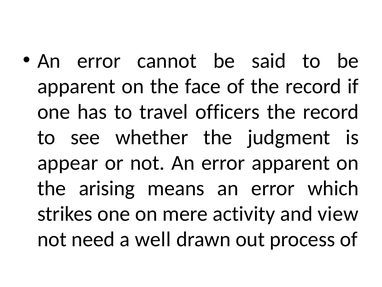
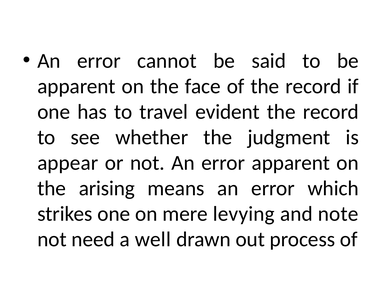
officers: officers -> evident (228, 112)
activity: activity -> levying (244, 213)
view: view -> note (338, 213)
